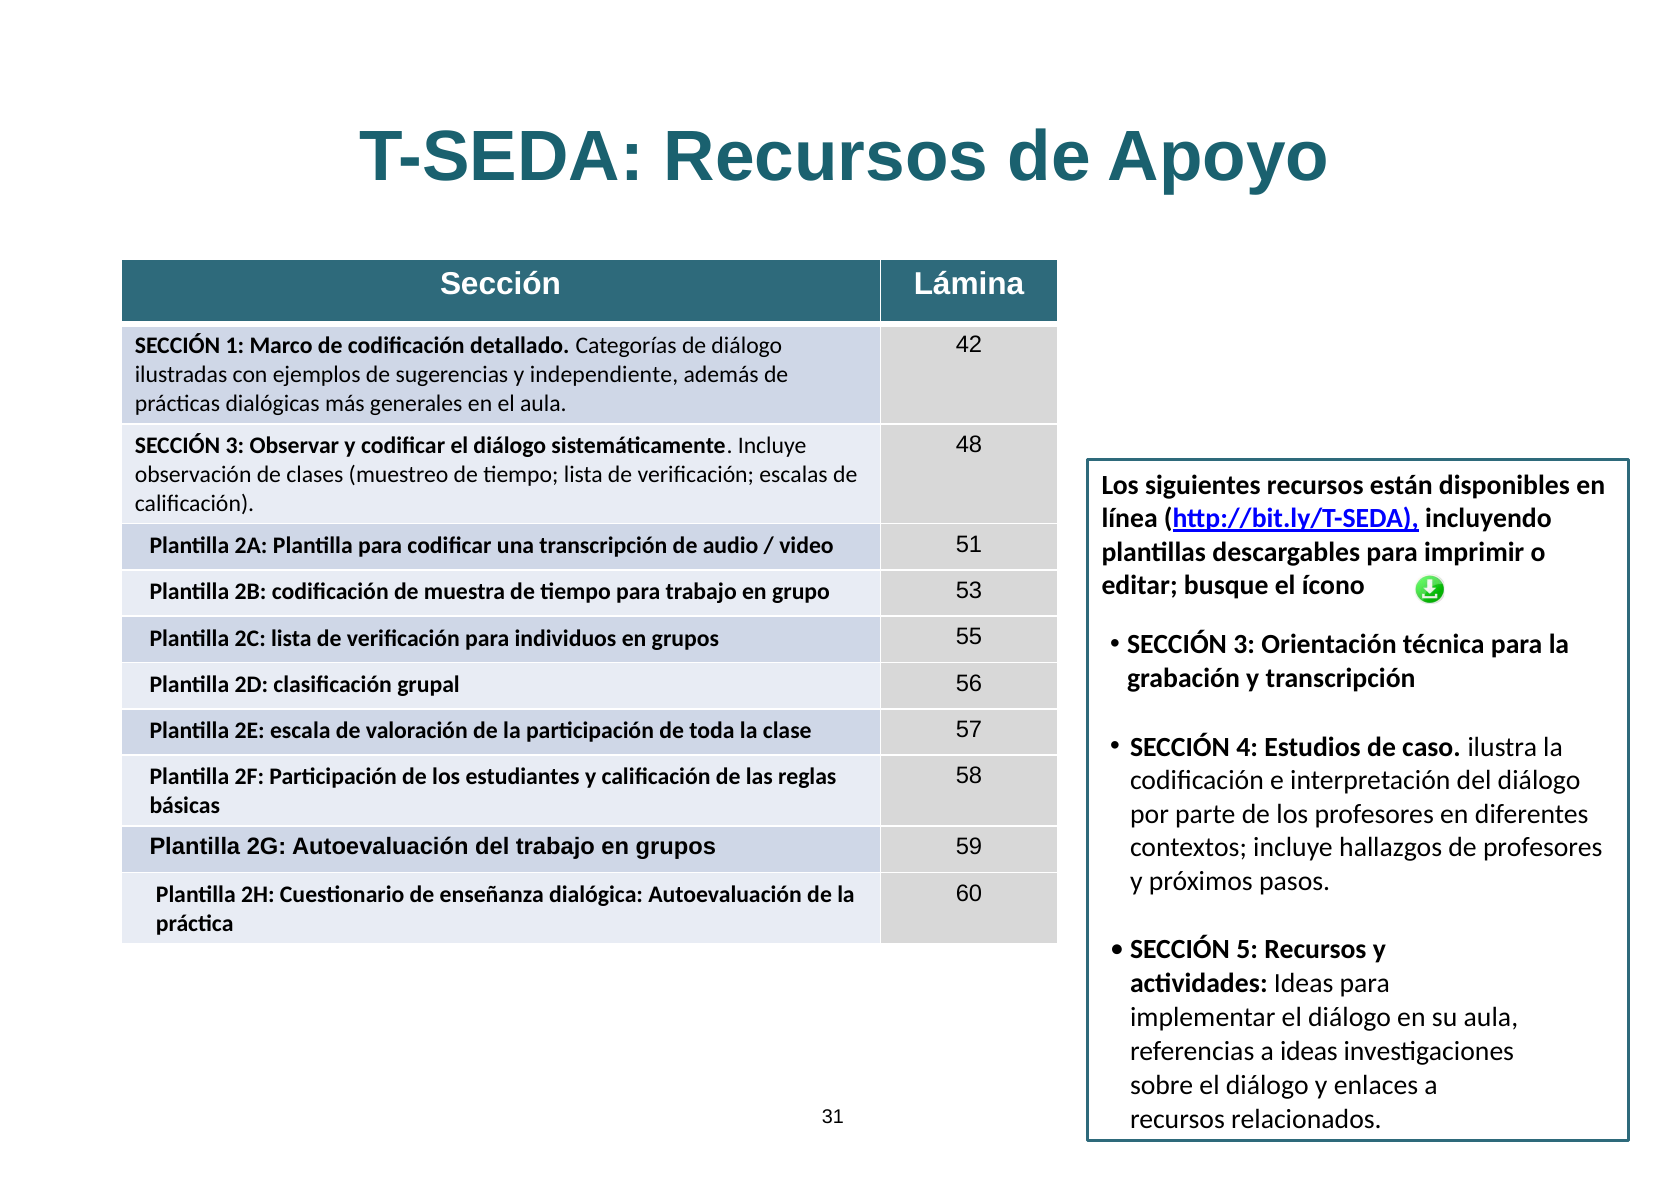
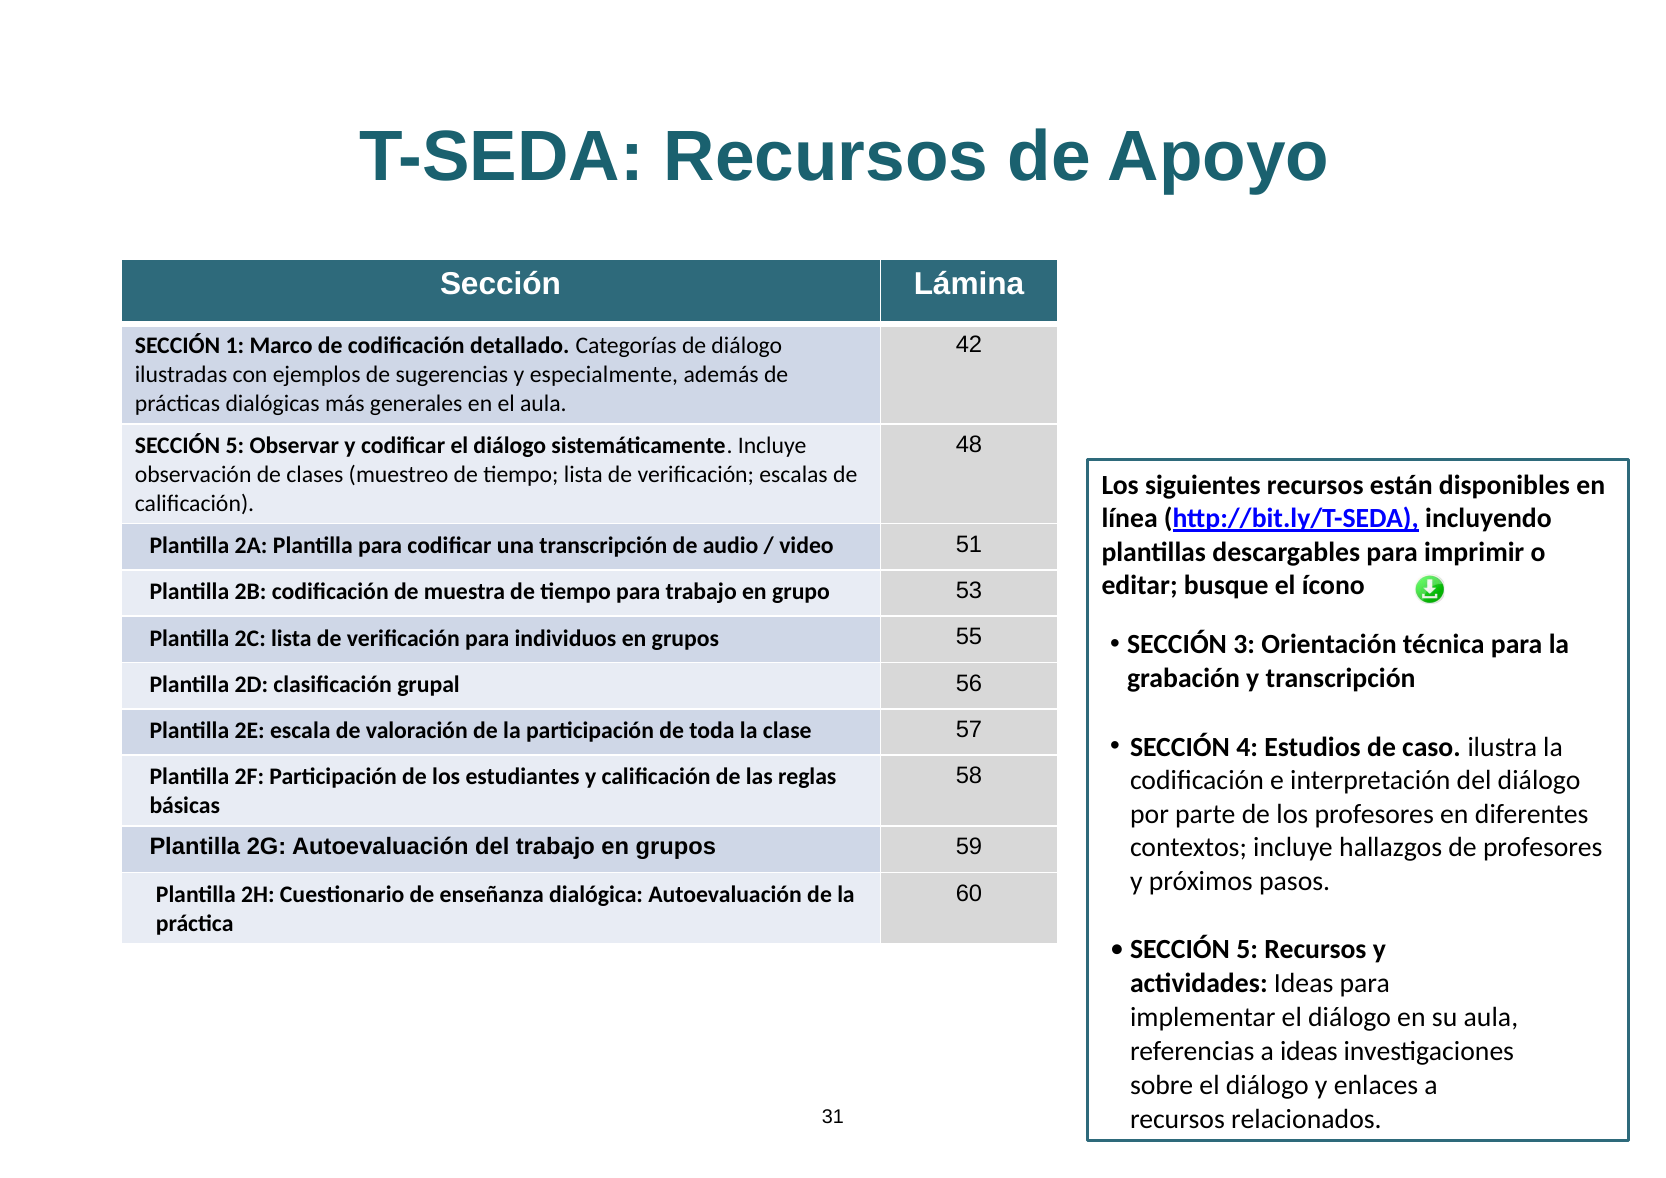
independiente: independiente -> especialmente (604, 375)
3: 3 -> 5 (235, 446)
